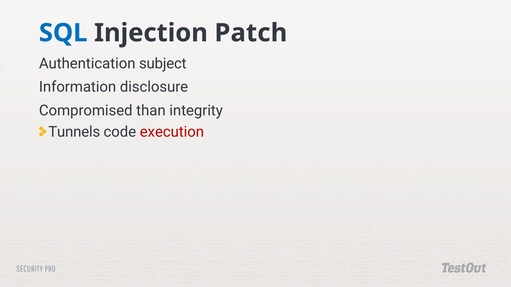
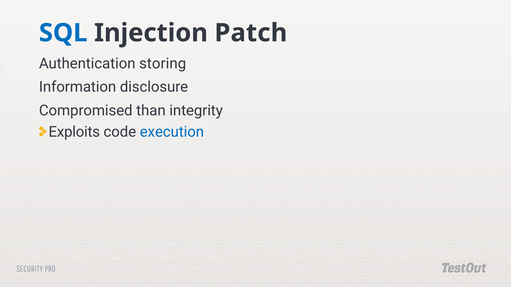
subject: subject -> storing (163, 64)
Tunnels: Tunnels -> Exploits (74, 132)
execution colour: red -> blue (172, 132)
